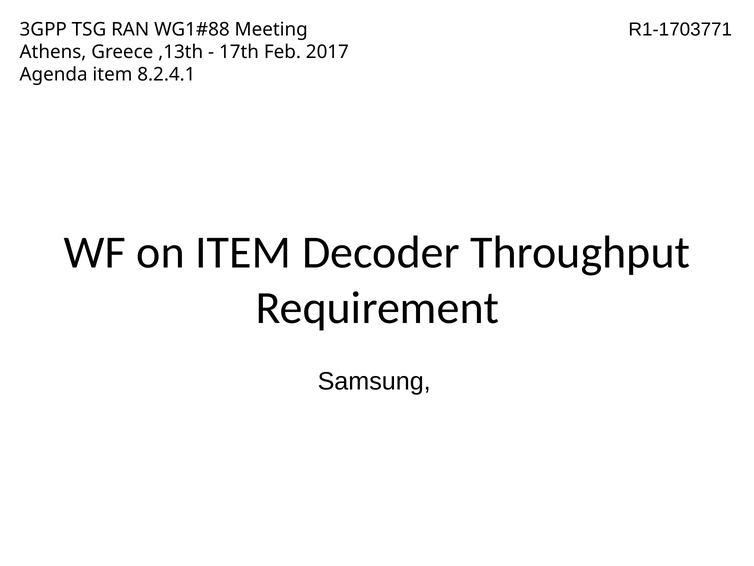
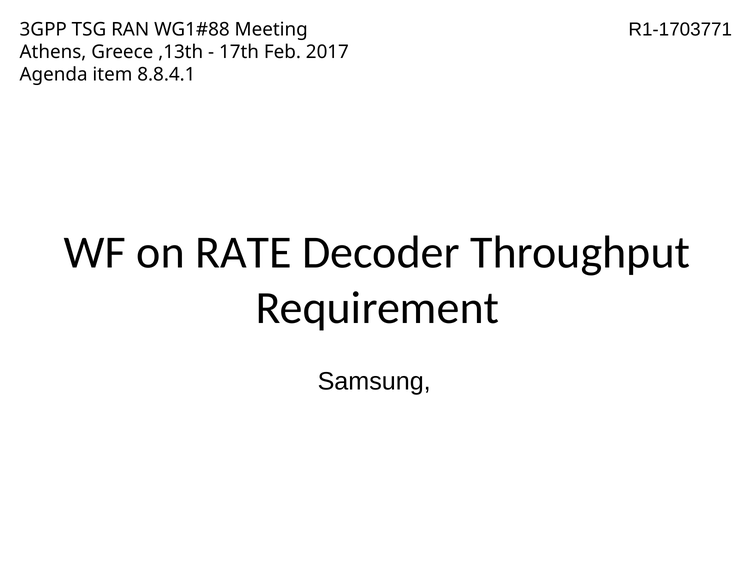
8.2.4.1: 8.2.4.1 -> 8.8.4.1 (166, 75)
on ITEM: ITEM -> RATE (243, 252)
